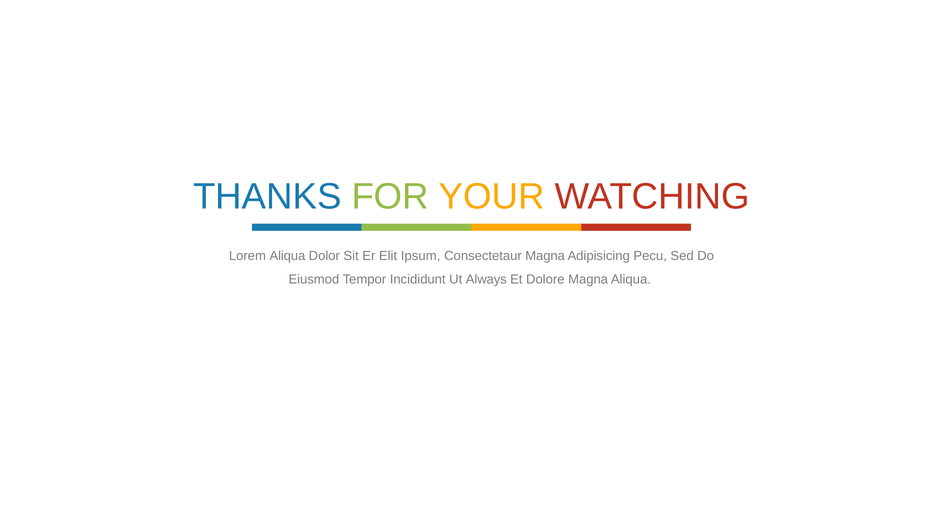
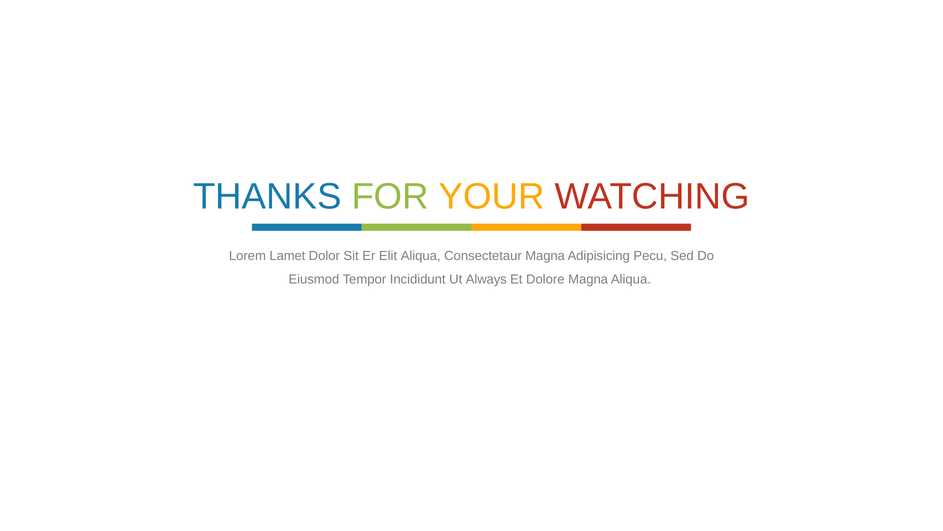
Lorem Aliqua: Aliqua -> Lamet (287, 255)
Elit Ipsum: Ipsum -> Aliqua (421, 255)
